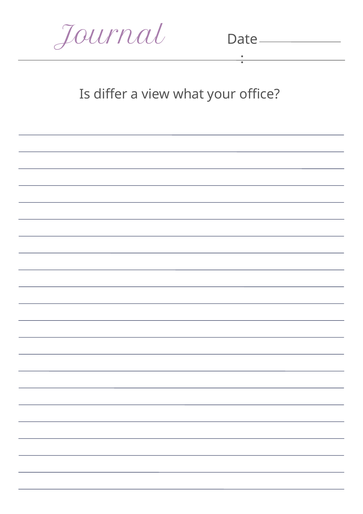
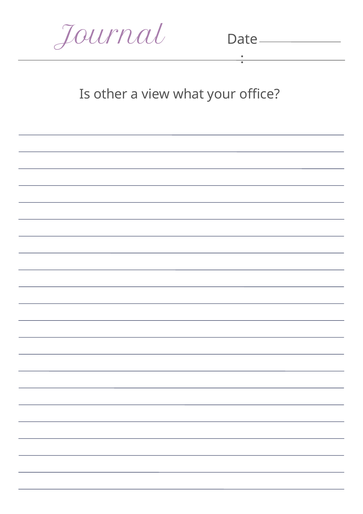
differ: differ -> other (111, 94)
